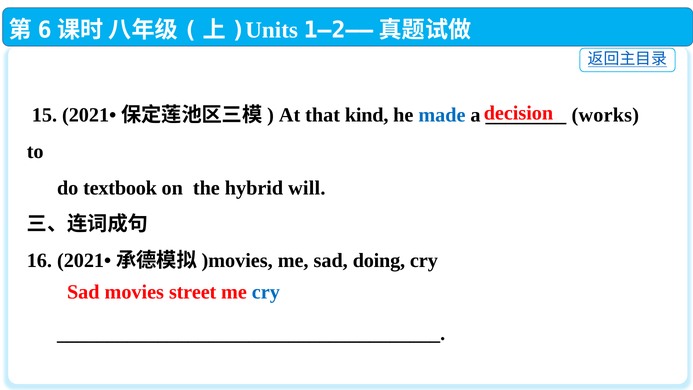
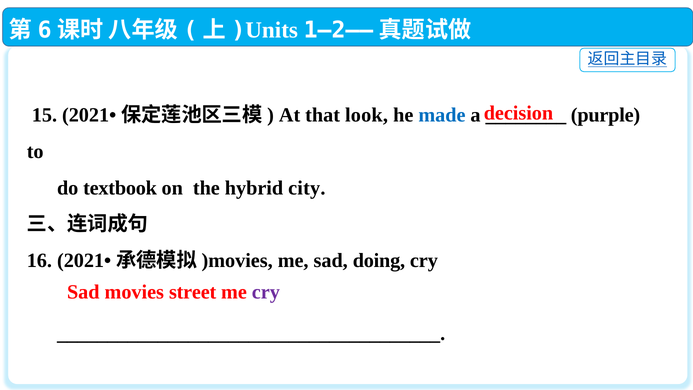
kind: kind -> look (366, 115)
works: works -> purple (606, 115)
will: will -> city (307, 188)
cry colour: blue -> purple (266, 292)
